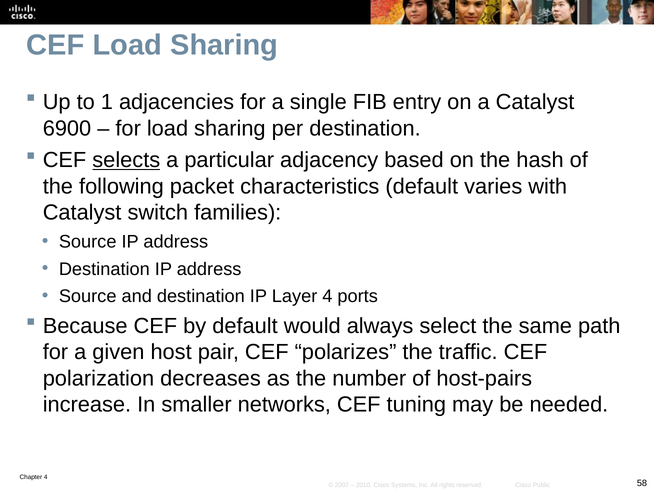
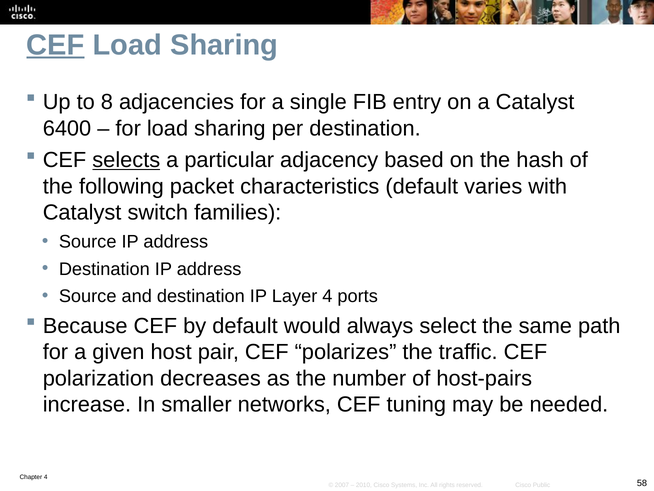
CEF underline: none -> present (55, 45)
1: 1 -> 8 (107, 102)
6900: 6900 -> 6400 (67, 128)
